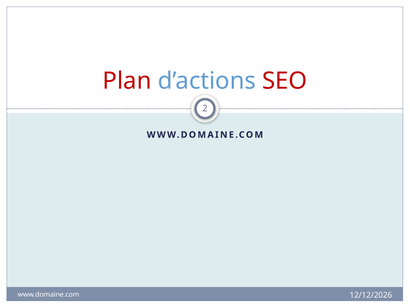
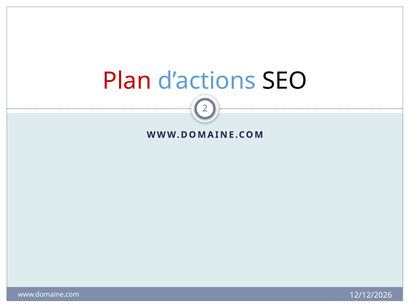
SEO colour: red -> black (285, 81)
